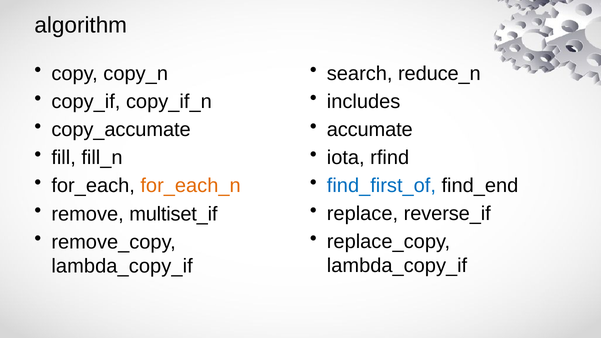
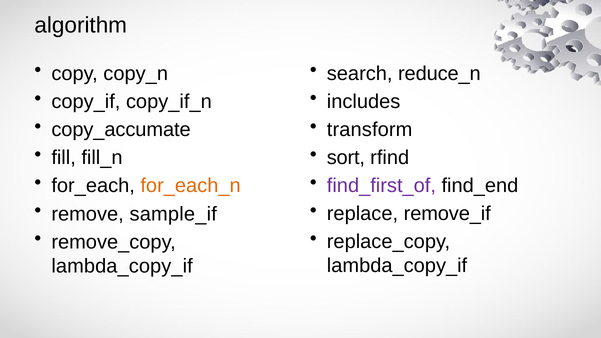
accumate: accumate -> transform (370, 130)
iota: iota -> sort (346, 158)
find_first_of colour: blue -> purple (381, 186)
reverse_if: reverse_if -> remove_if (447, 214)
multiset_if: multiset_if -> sample_if (173, 214)
